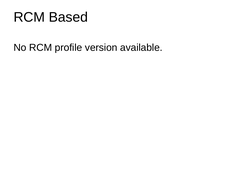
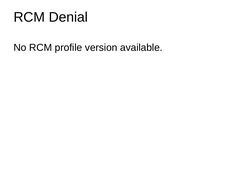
Based: Based -> Denial (68, 17)
